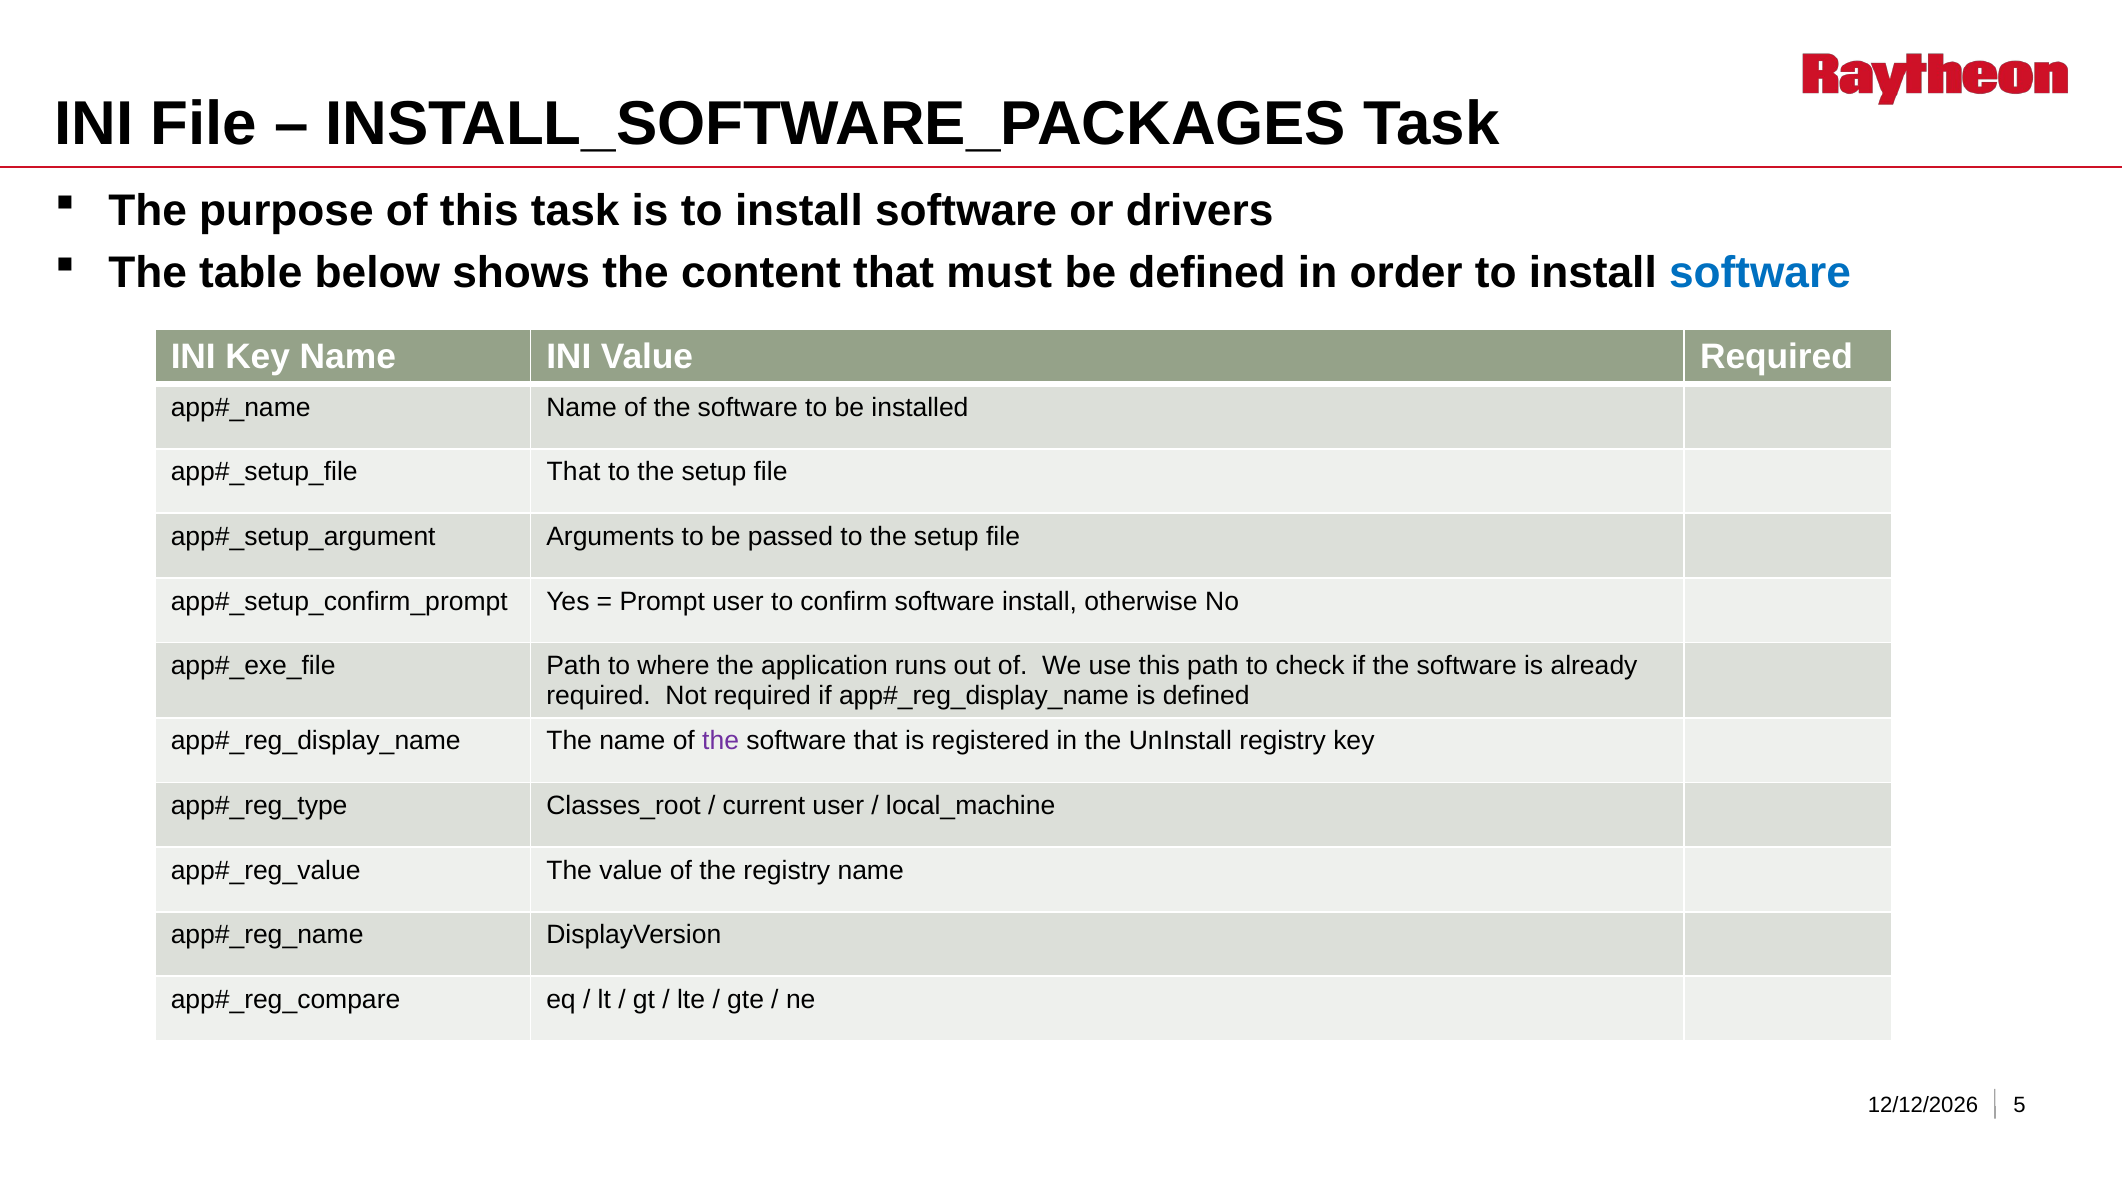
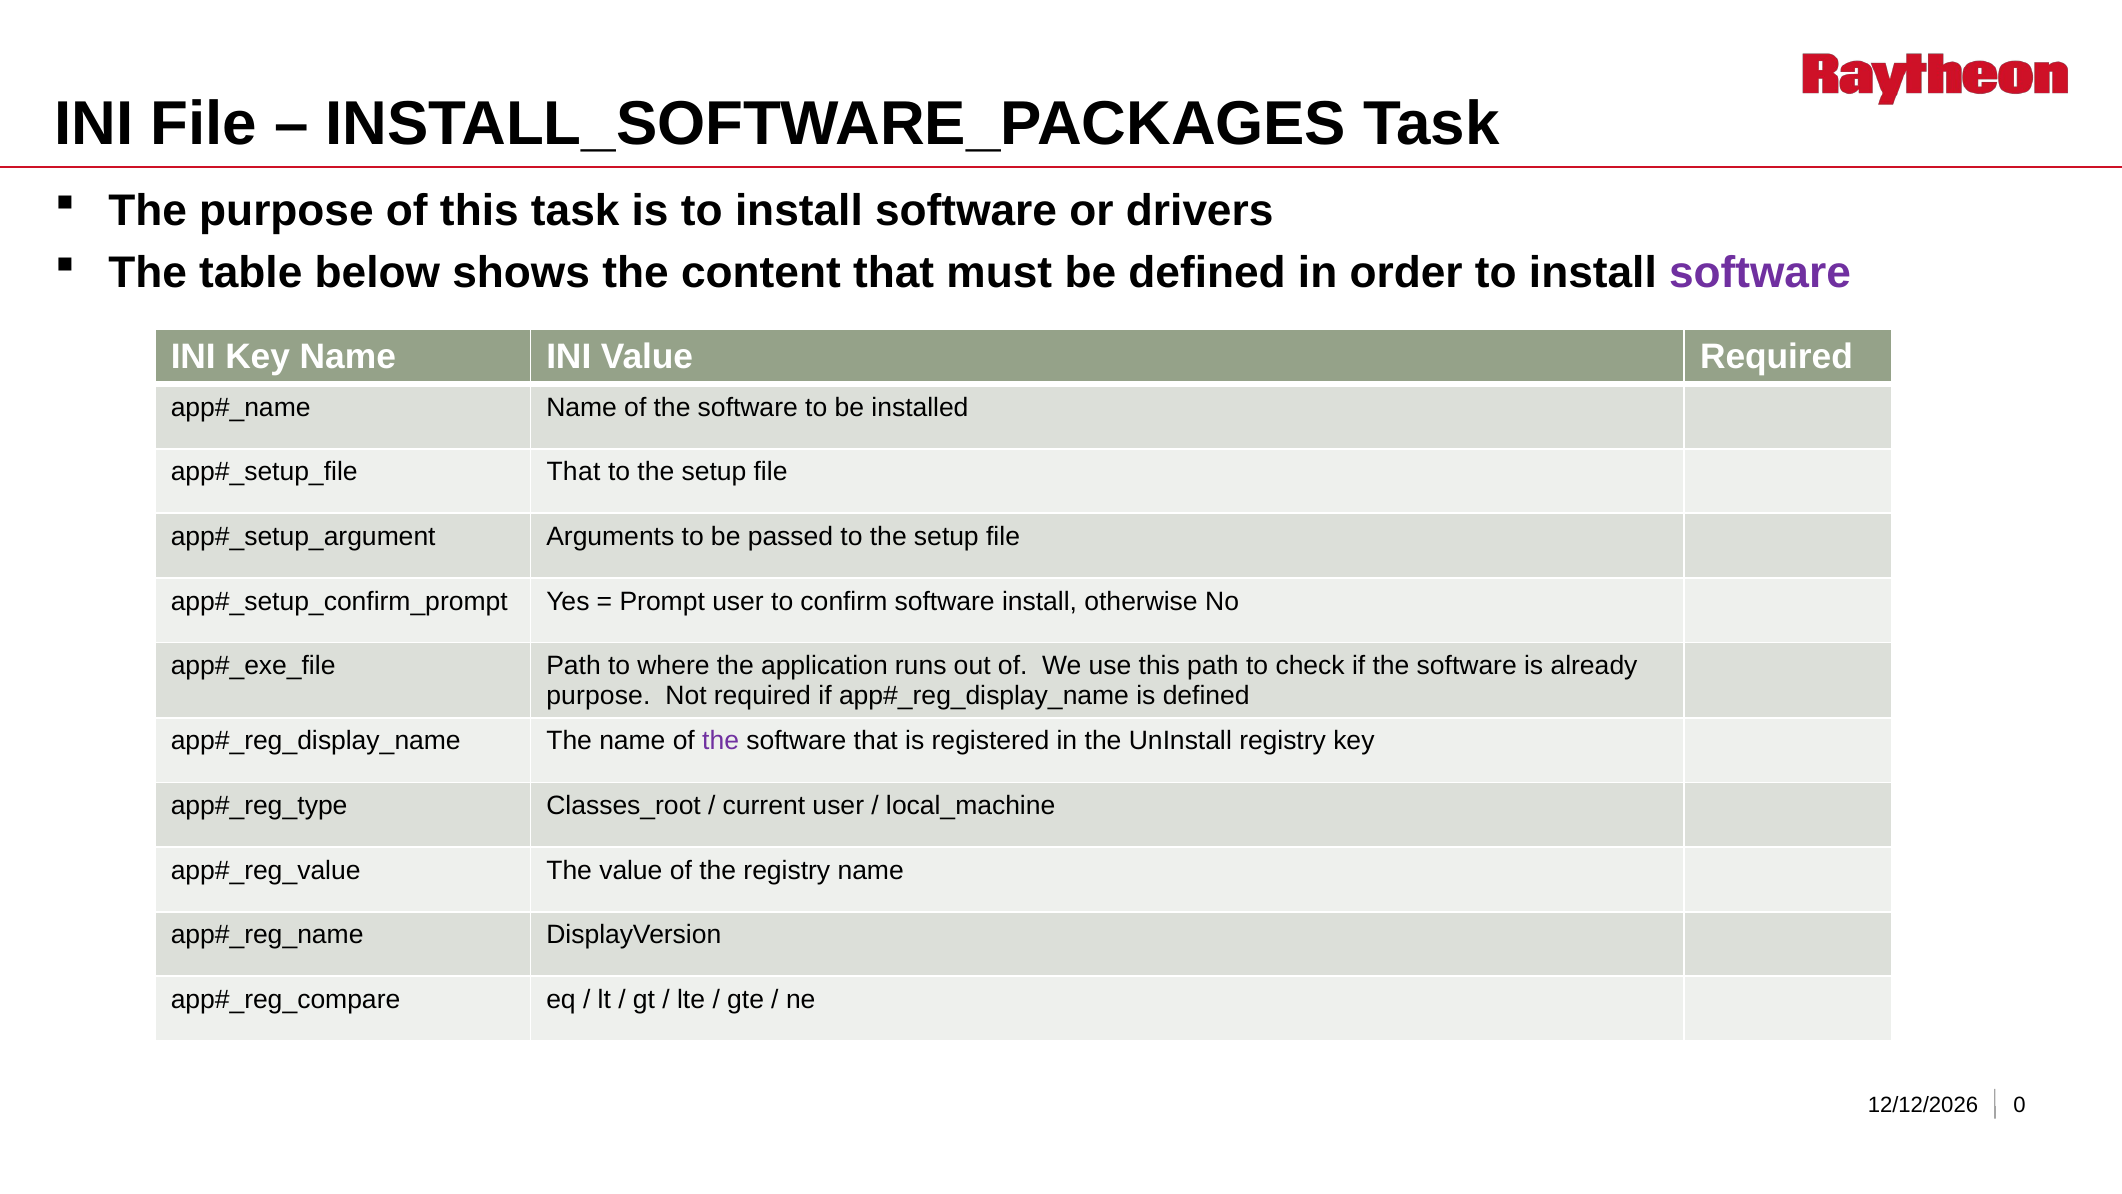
software colour: blue -> purple (1760, 273)
required: required -> purpose (598, 695)
5: 5 -> 0 (2019, 1104)
